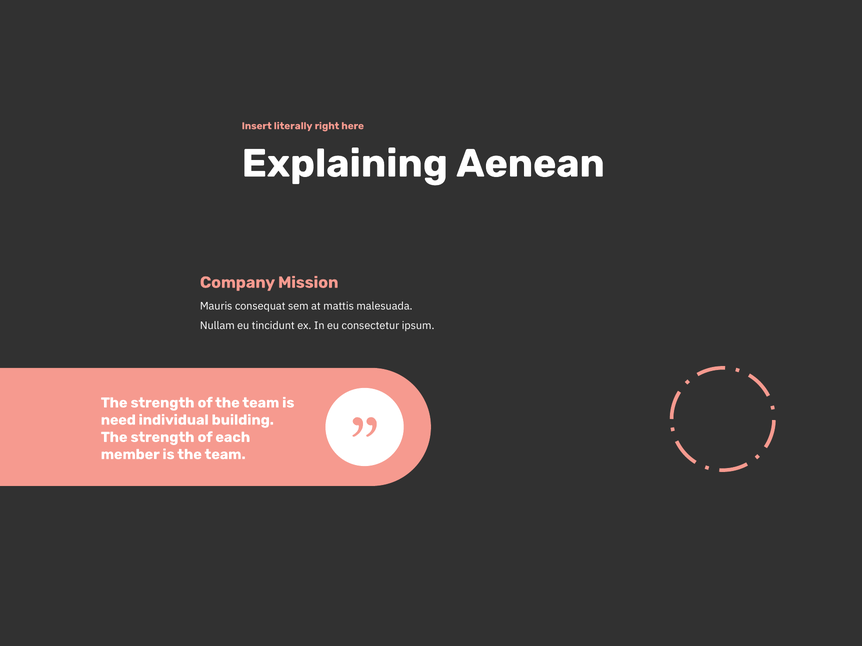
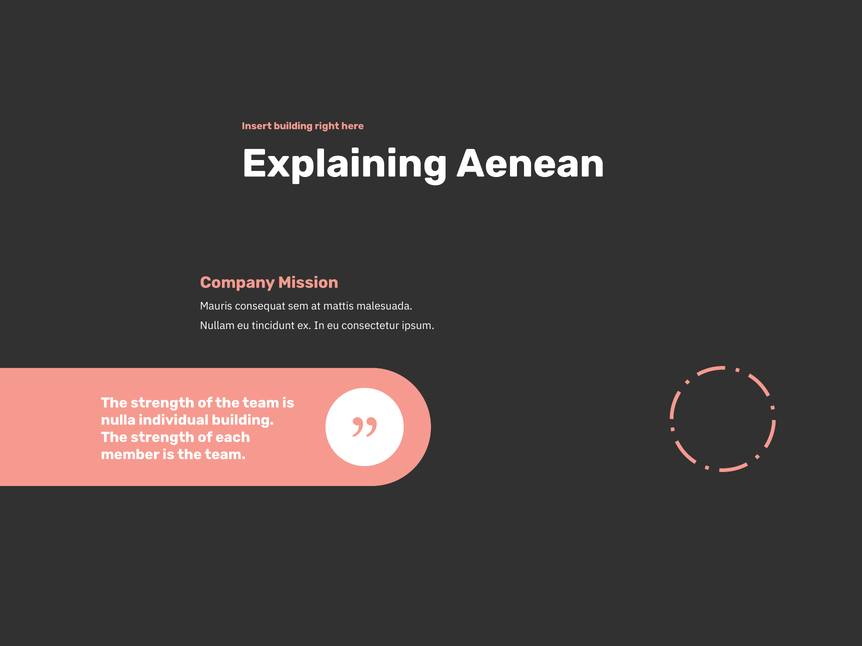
Insert literally: literally -> building (293, 126)
need: need -> nulla (118, 420)
